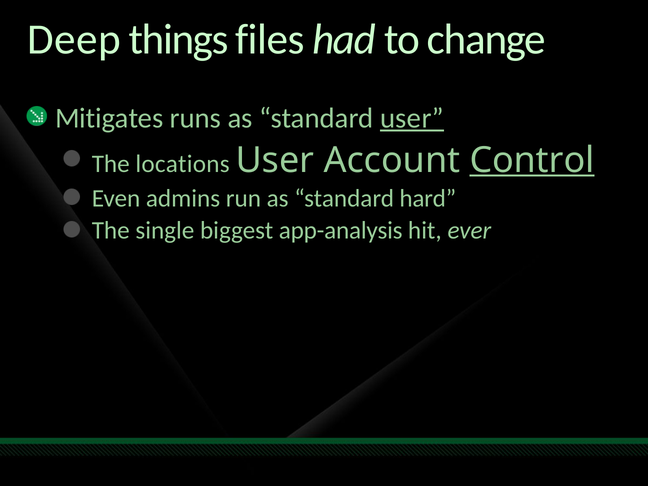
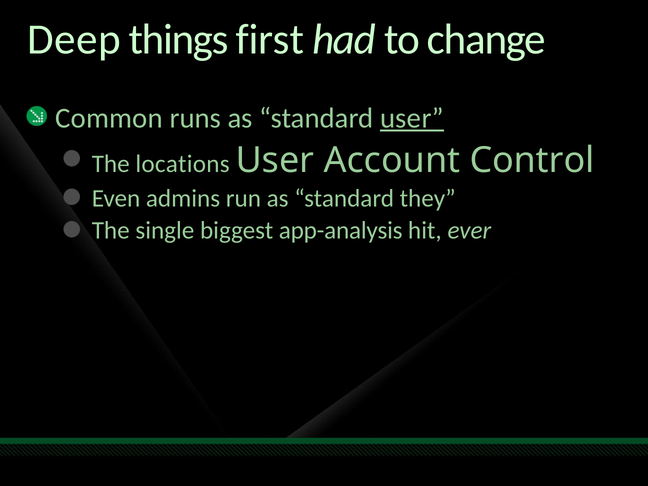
files: files -> first (270, 39)
Mitigates: Mitigates -> Common (109, 118)
Control underline: present -> none (532, 160)
hard: hard -> they (428, 198)
